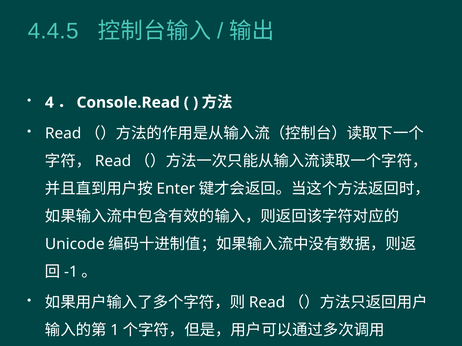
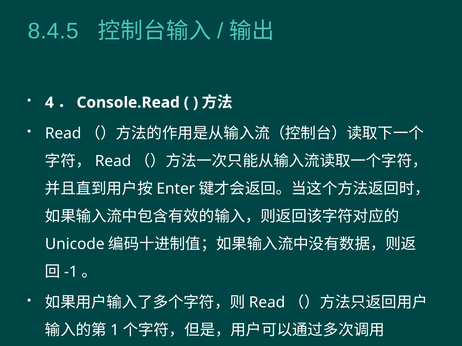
4.4.5: 4.4.5 -> 8.4.5 (53, 31)
